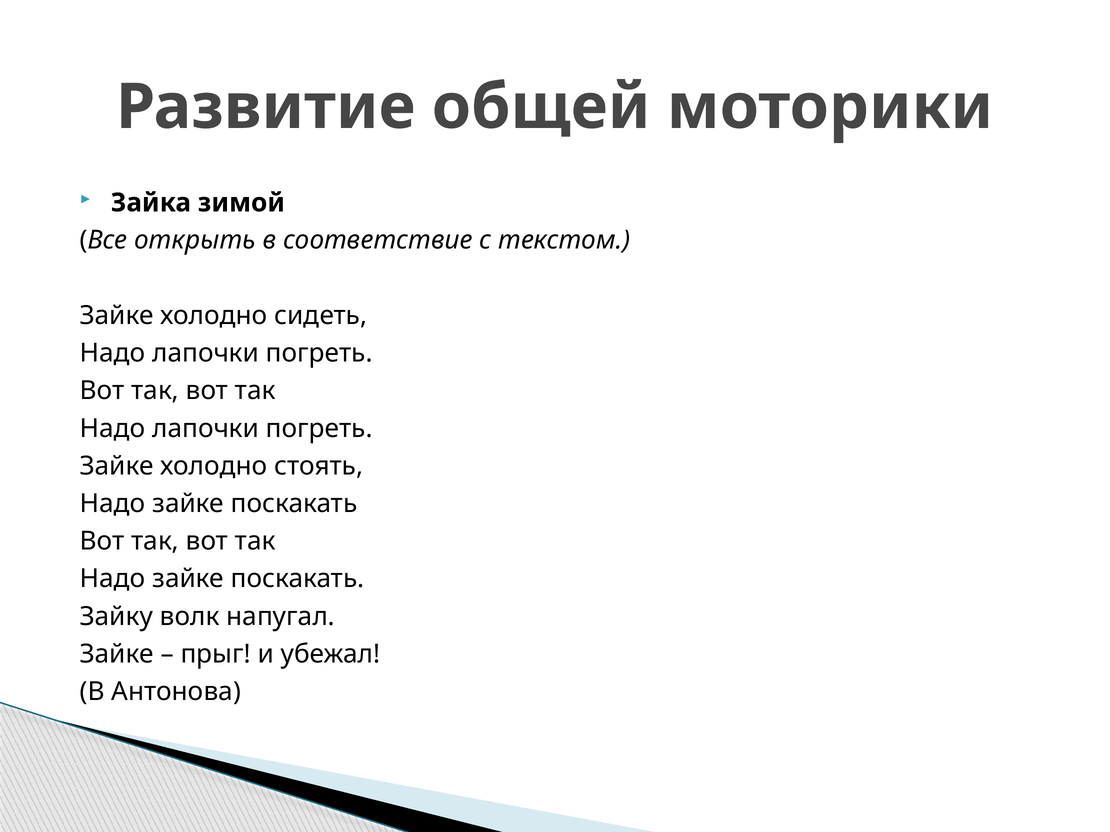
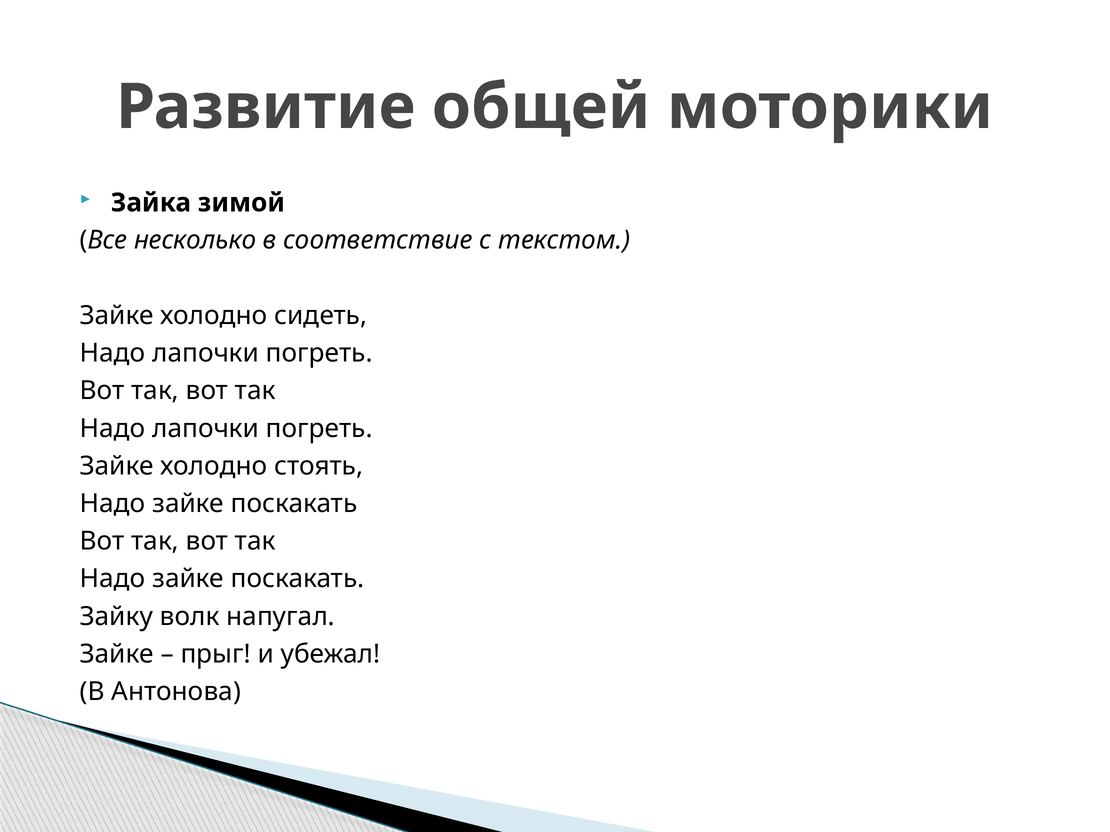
открыть: открыть -> несколько (195, 240)
